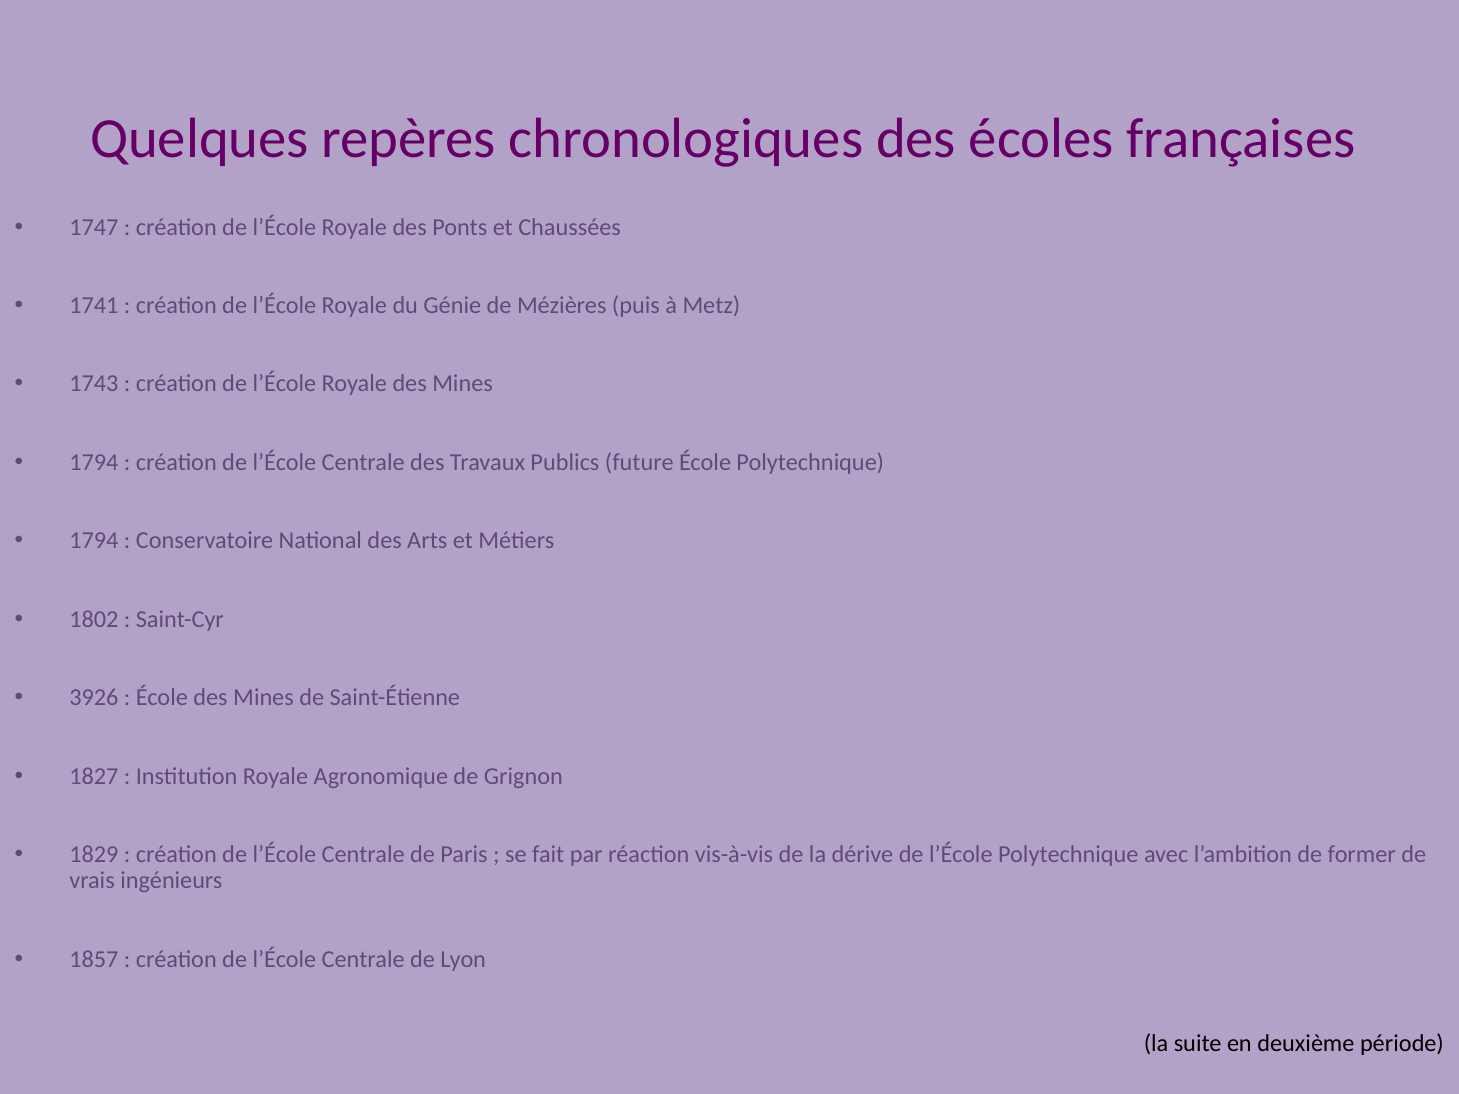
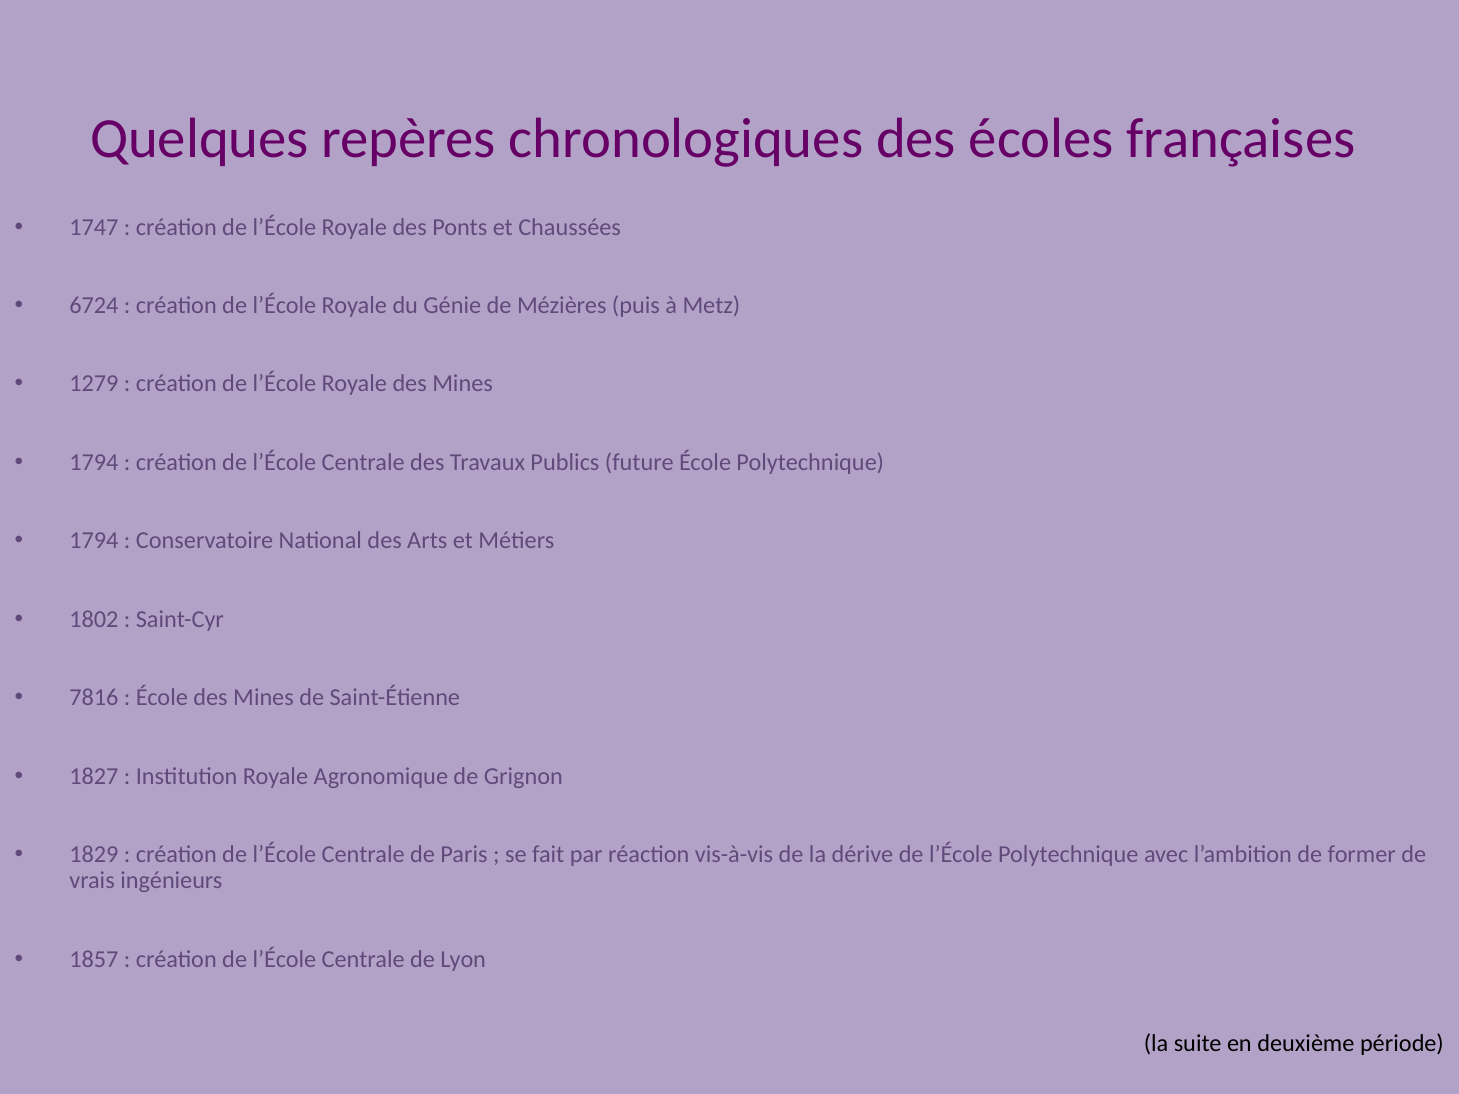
1741: 1741 -> 6724 (94, 306)
1743: 1743 -> 1279 (94, 384)
3926: 3926 -> 7816 (94, 698)
